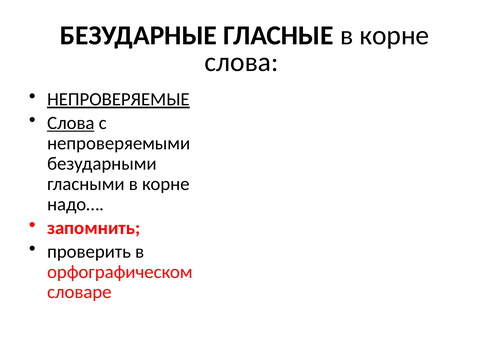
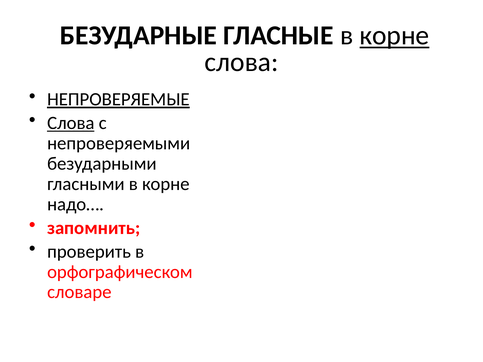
корне underline: none -> present (394, 36)
